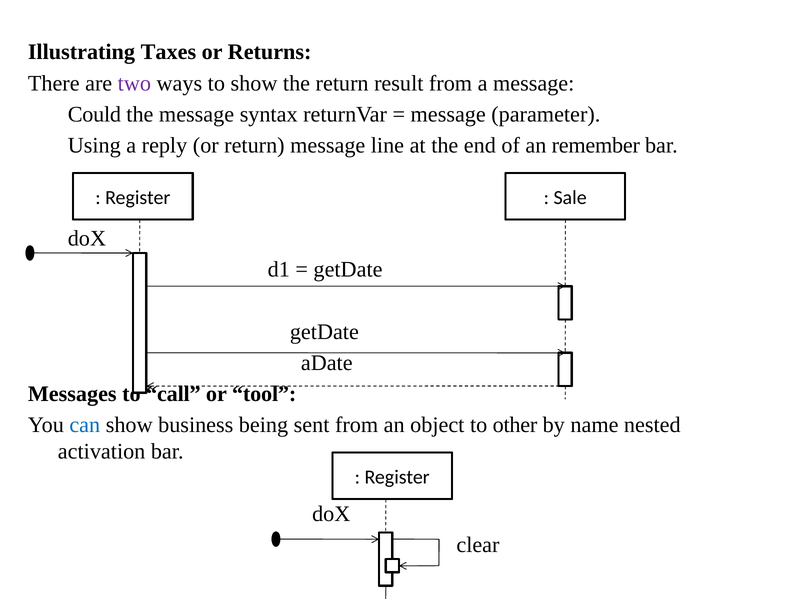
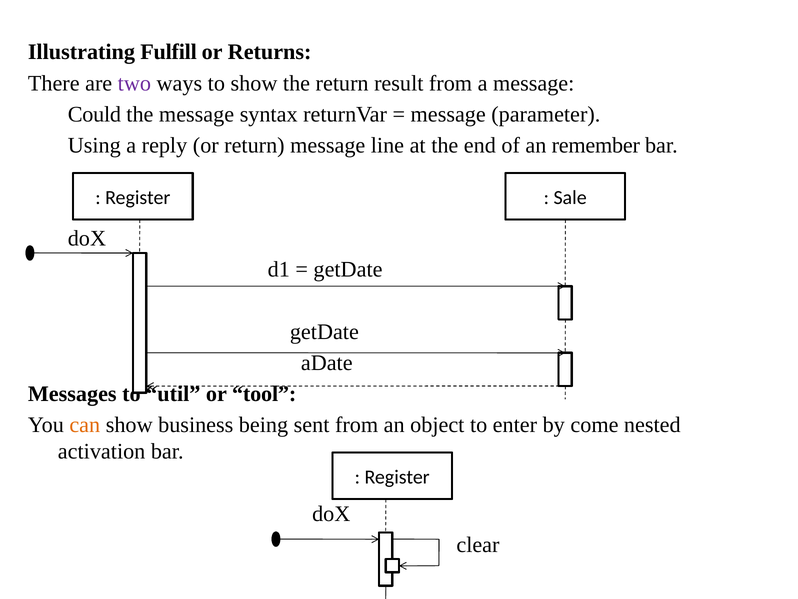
Taxes: Taxes -> Fulfill (169, 52)
call: call -> util (173, 394)
can colour: blue -> orange (85, 425)
other: other -> enter (515, 425)
name: name -> come (594, 425)
